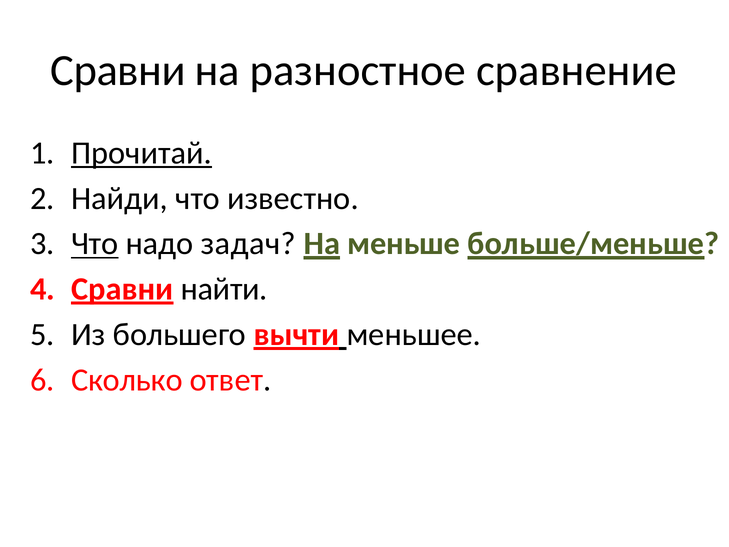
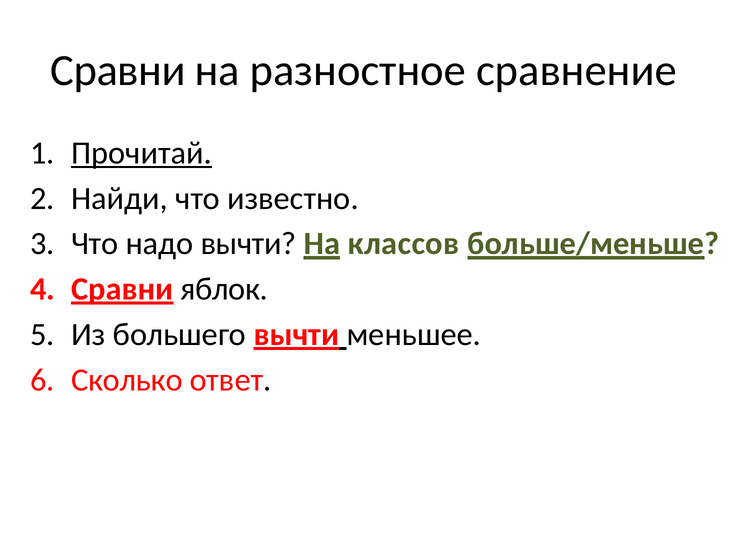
Что underline: present -> none (95, 244)
надо задач: задач -> вычти (249, 244)
меньше: меньше -> классов (403, 244)
найти: найти -> яблок (224, 289)
